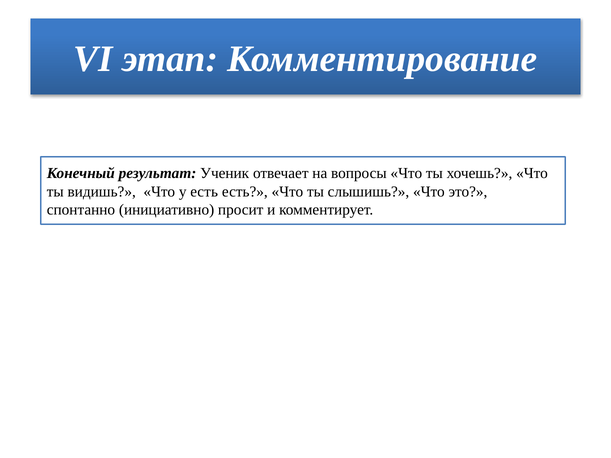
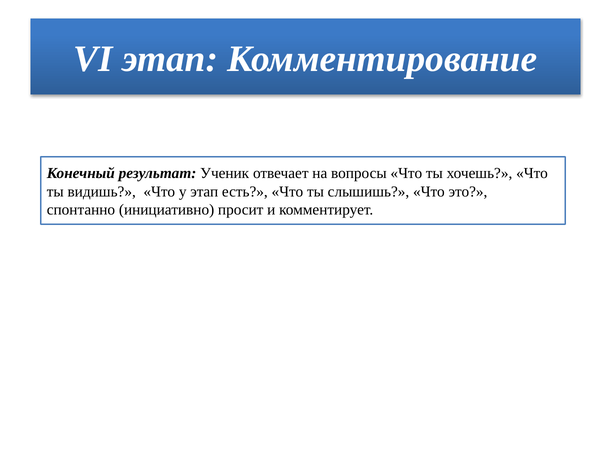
у есть: есть -> этап (204, 192)
